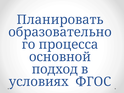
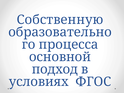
Планировать: Планировать -> Собственную (60, 20)
